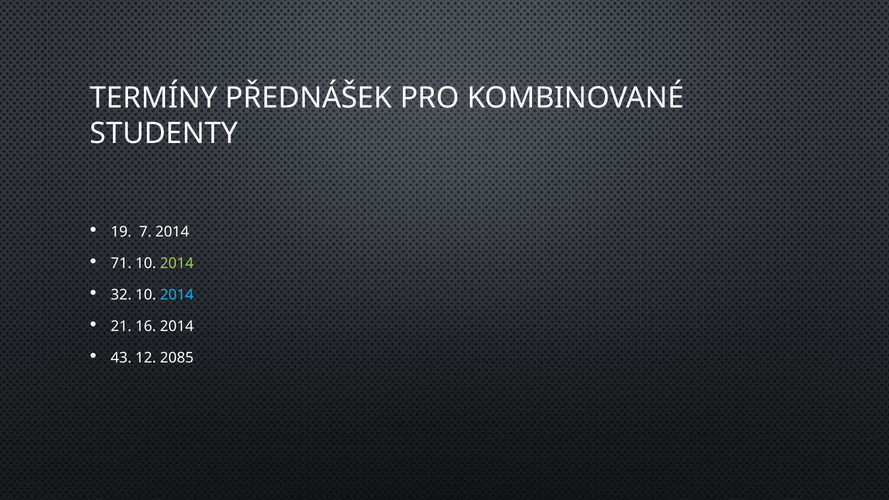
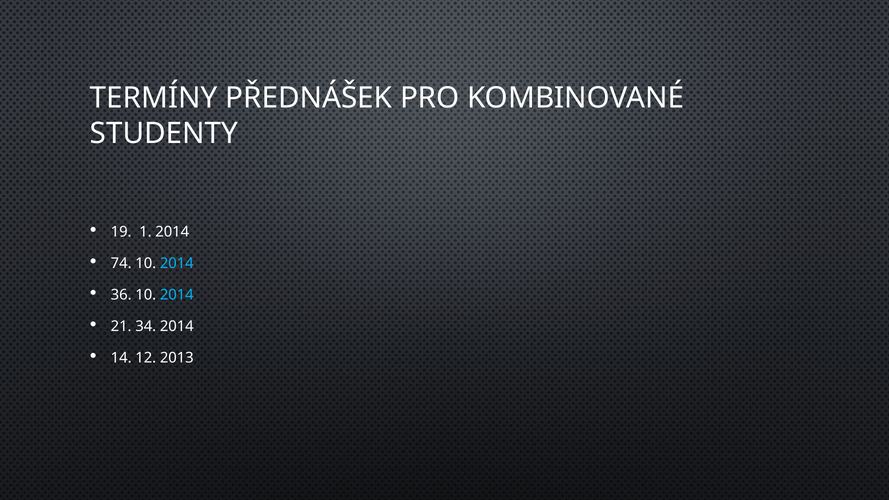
7: 7 -> 1 (145, 232)
71: 71 -> 74 (121, 264)
2014 colour: light green -> light blue (177, 264)
32: 32 -> 36 (121, 295)
16: 16 -> 34 (146, 327)
43: 43 -> 14 (121, 358)
2085: 2085 -> 2013 (177, 358)
